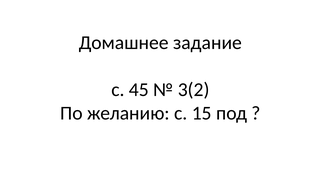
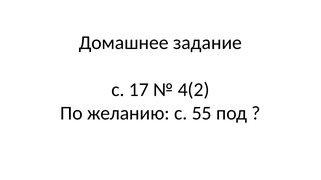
45: 45 -> 17 (139, 90)
3(2: 3(2 -> 4(2 (194, 90)
15: 15 -> 55 (202, 114)
